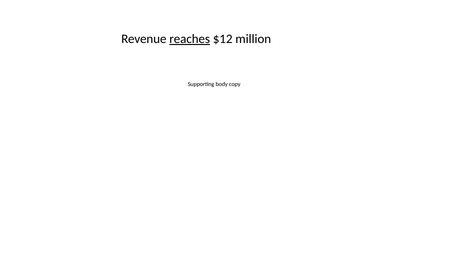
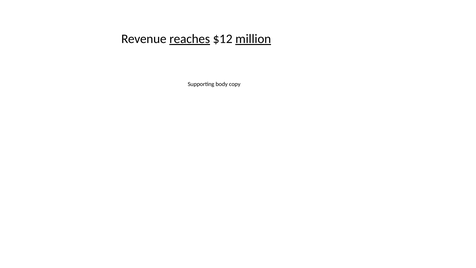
million underline: none -> present (253, 39)
